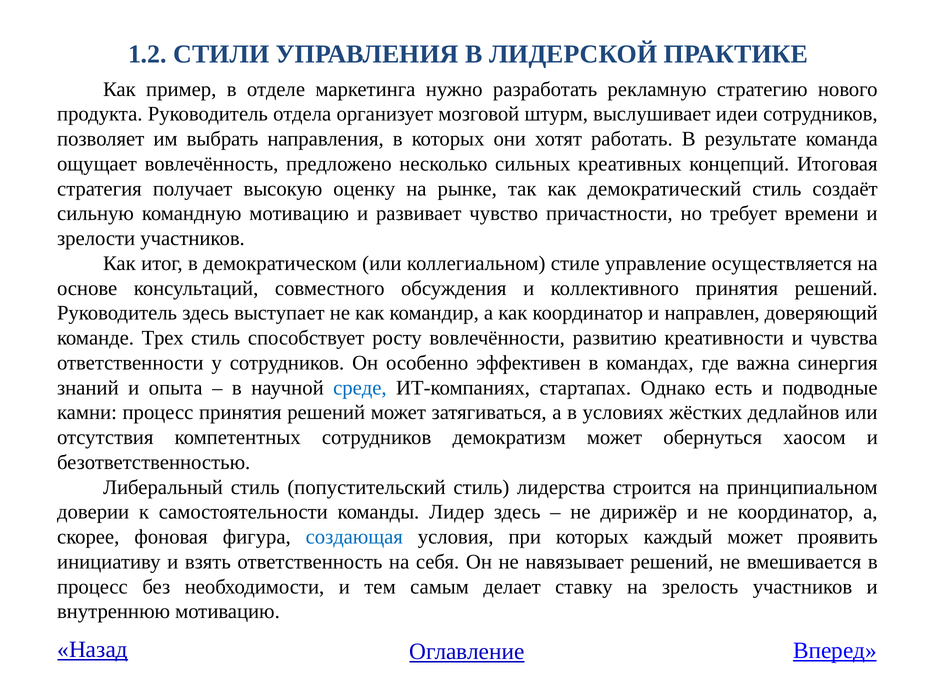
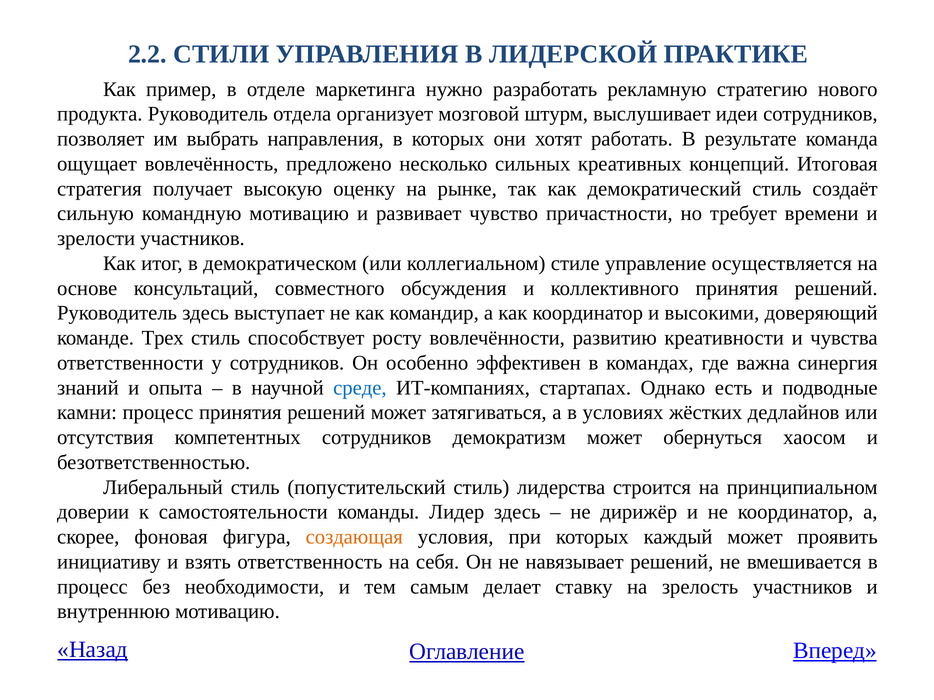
1.2: 1.2 -> 2.2 (147, 54)
направлен: направлен -> высокими (712, 313)
создающая colour: blue -> orange (354, 537)
